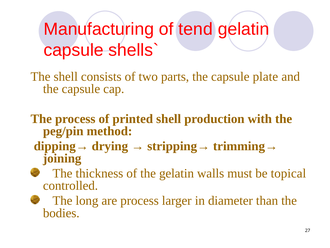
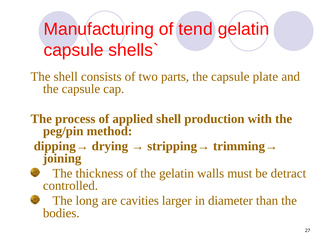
printed: printed -> applied (133, 119)
topical: topical -> detract (288, 173)
are process: process -> cavities (140, 200)
